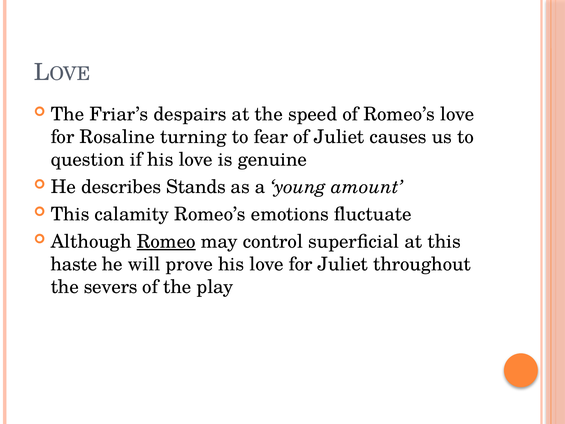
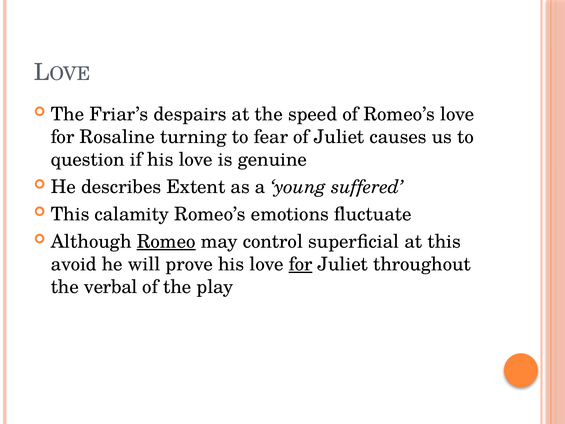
Stands: Stands -> Extent (196, 187)
amount: amount -> suffered (367, 187)
haste: haste -> avoid (74, 264)
for underline: none -> present (301, 264)
severs: severs -> verbal (111, 287)
